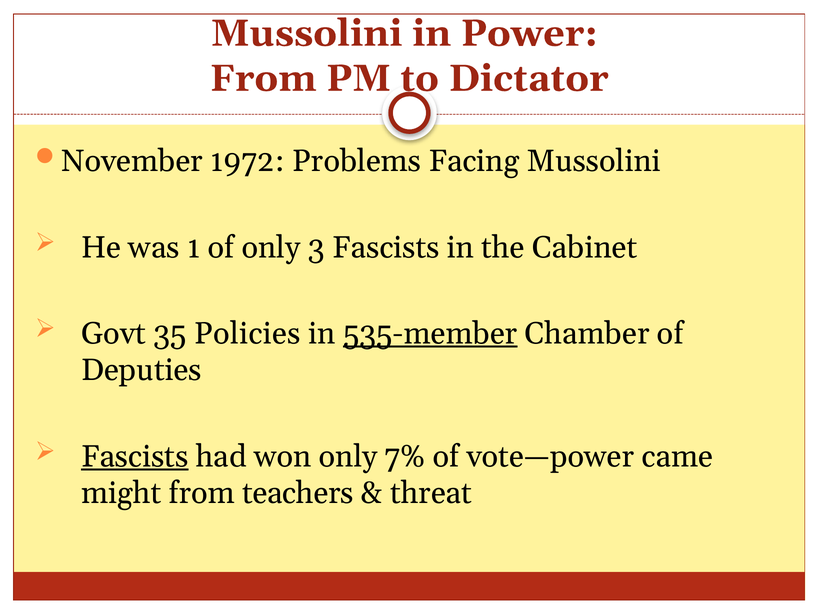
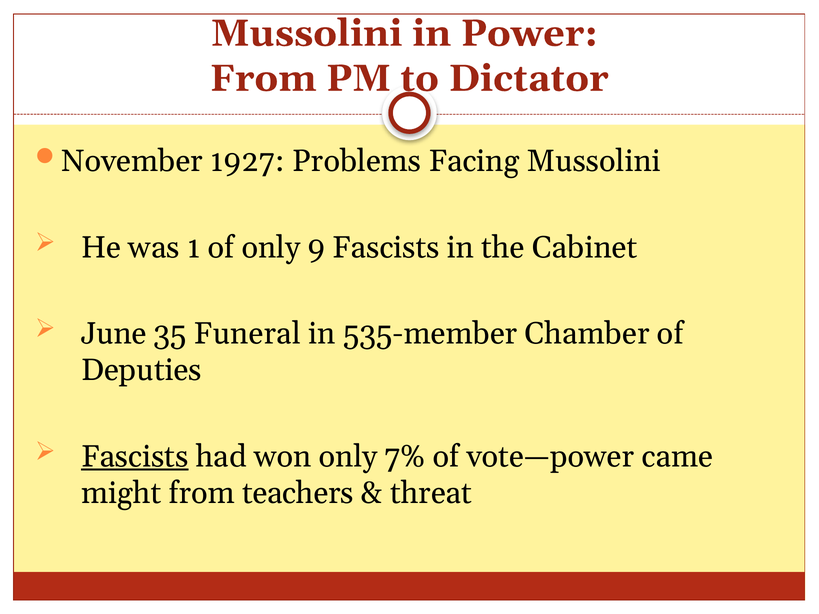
1972: 1972 -> 1927 (247, 161)
3: 3 -> 9 (316, 247)
Govt: Govt -> June (114, 334)
Policies: Policies -> Funeral (247, 334)
535-member underline: present -> none (430, 334)
